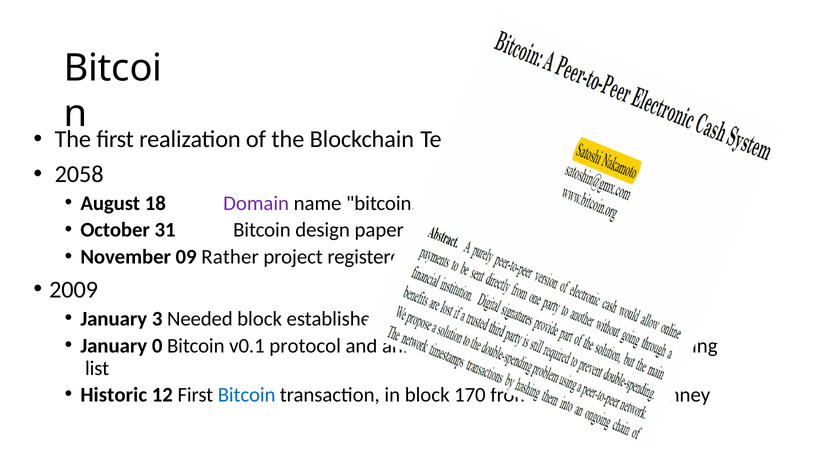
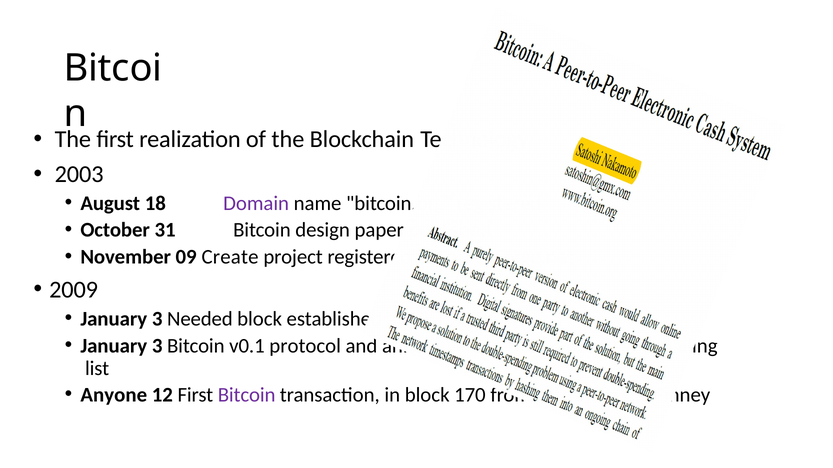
2058: 2058 -> 2003 (79, 175)
Rather: Rather -> Create (230, 257)
0: 0 -> 3 (157, 346)
Historic: Historic -> Anyone (114, 395)
Bitcoin colour: blue -> purple (247, 395)
